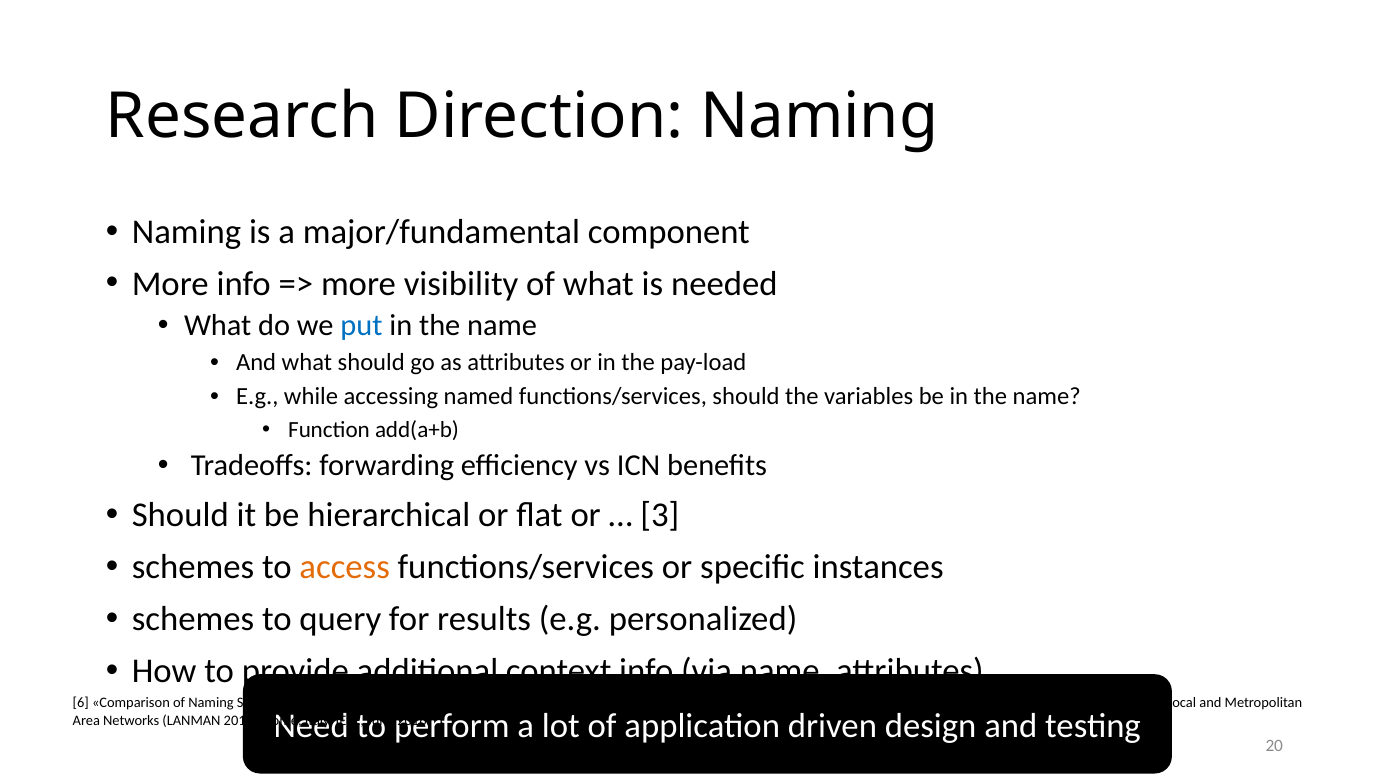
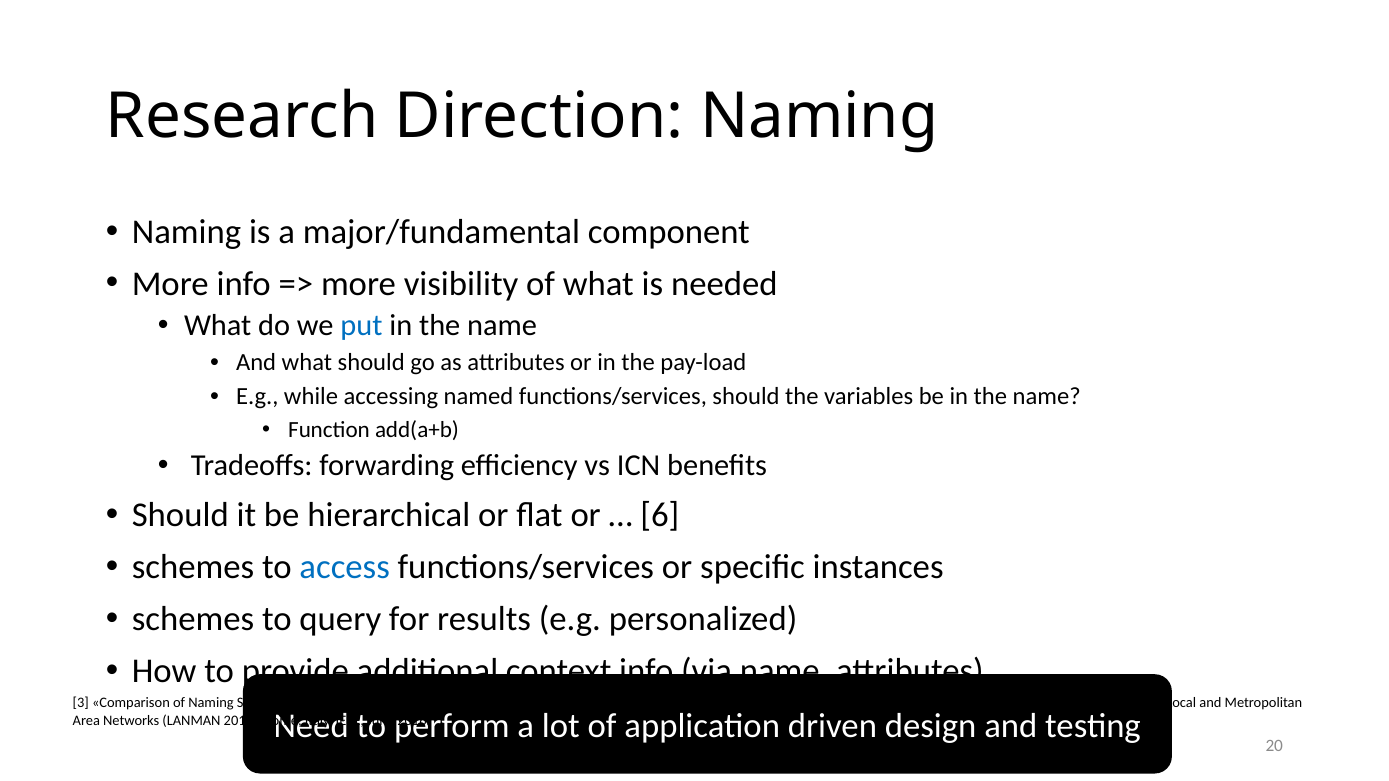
3: 3 -> 6 (660, 516)
access colour: orange -> blue (345, 567)
6: 6 -> 3 (81, 703)
